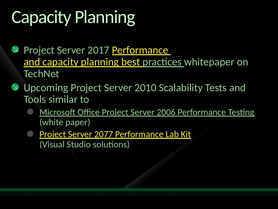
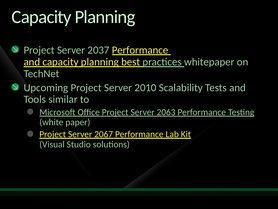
2017: 2017 -> 2037 (98, 50)
2006: 2006 -> 2063 (166, 112)
2077: 2077 -> 2067 (104, 134)
